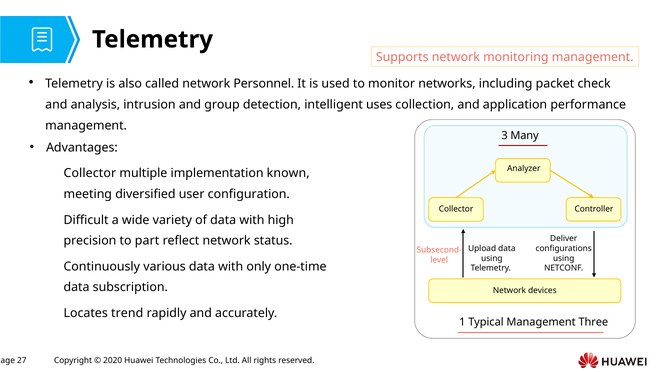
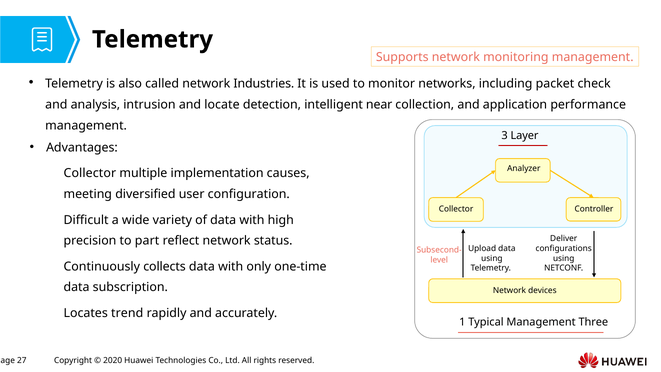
Personnel: Personnel -> Industries (264, 84)
group: group -> locate (222, 105)
uses: uses -> near (379, 105)
Many: Many -> Layer (525, 135)
known: known -> causes (288, 173)
various: various -> collects (165, 266)
